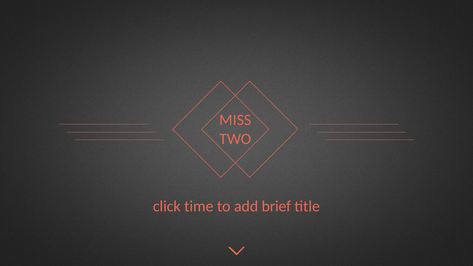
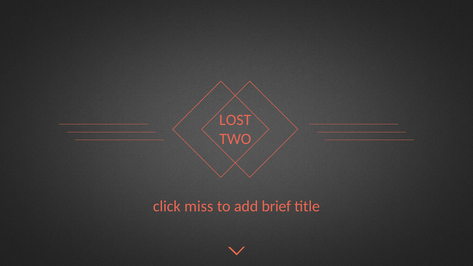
MISS: MISS -> LOST (235, 120)
time: time -> miss (199, 206)
